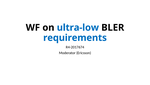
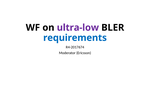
ultra-low colour: blue -> purple (78, 27)
